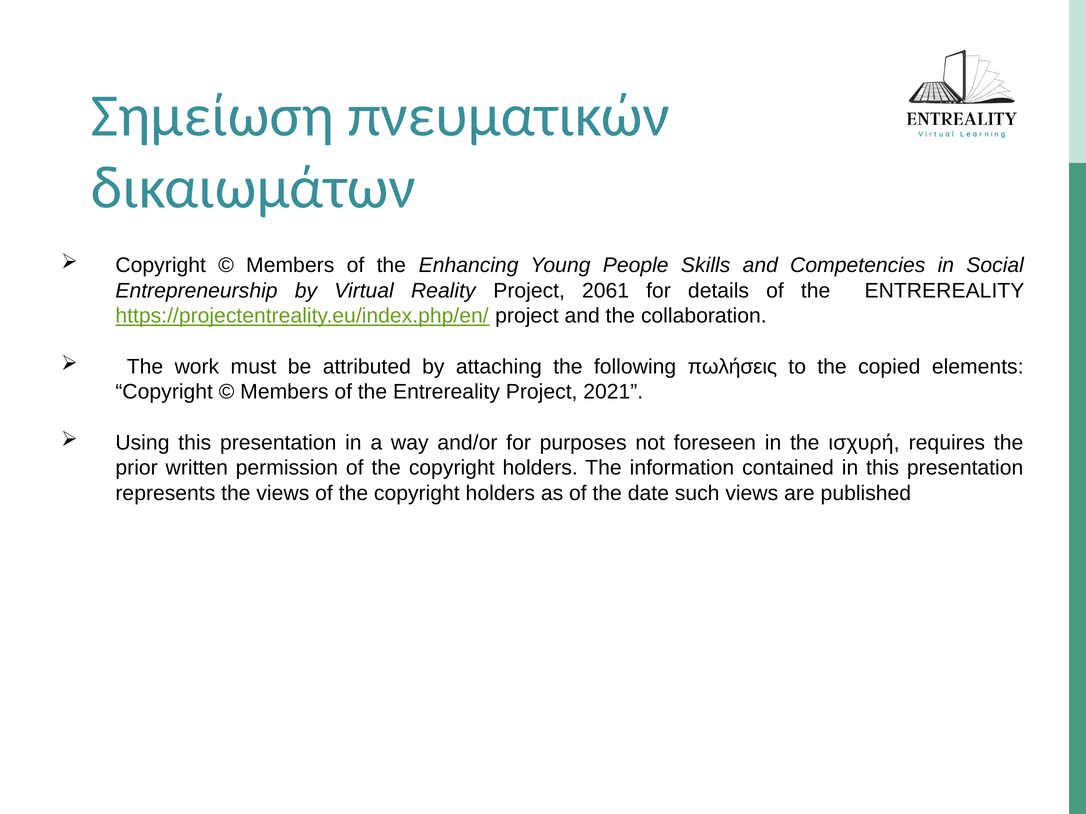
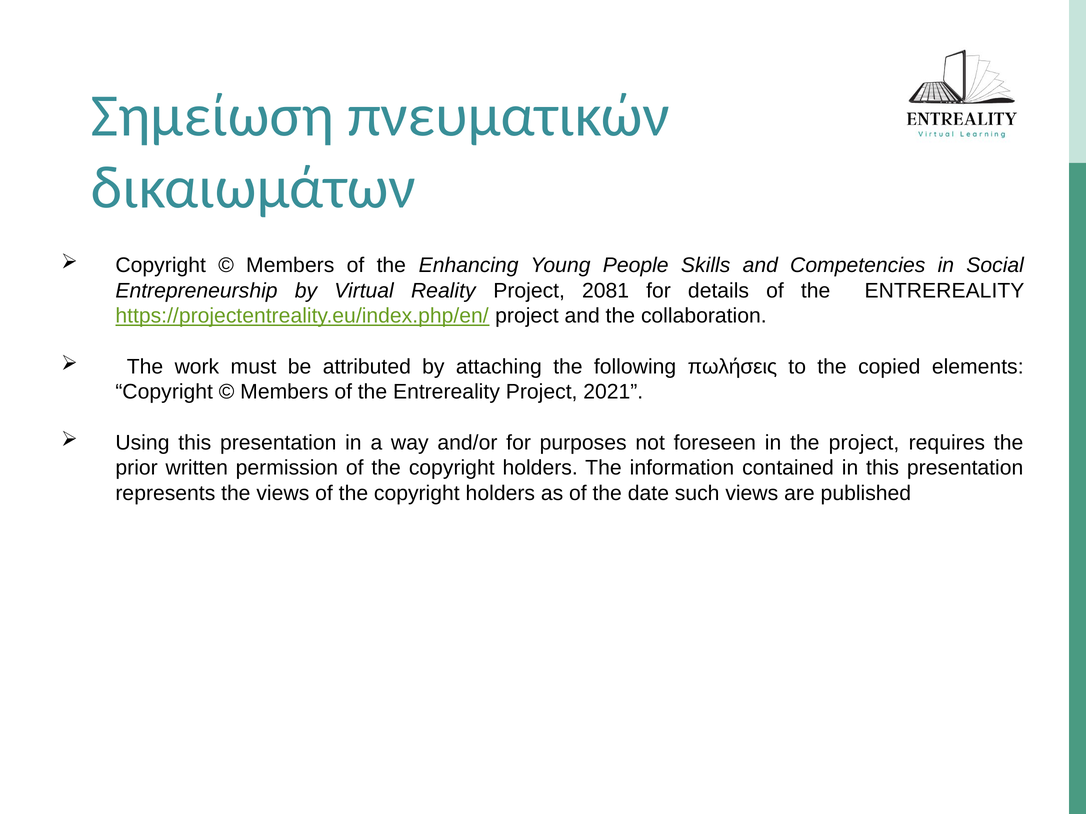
2061: 2061 -> 2081 (606, 291)
the ισχυρή: ισχυρή -> project (864, 443)
